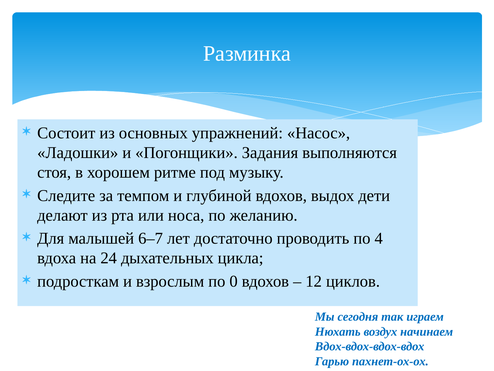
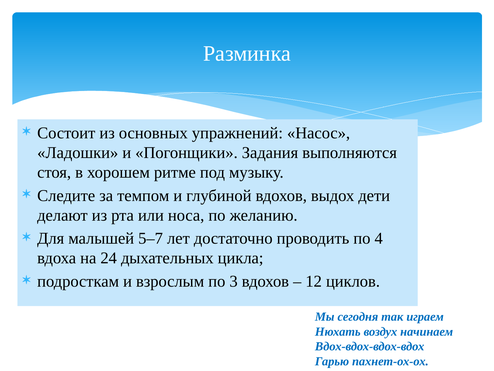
6–7: 6–7 -> 5–7 (151, 238)
0: 0 -> 3 (234, 281)
